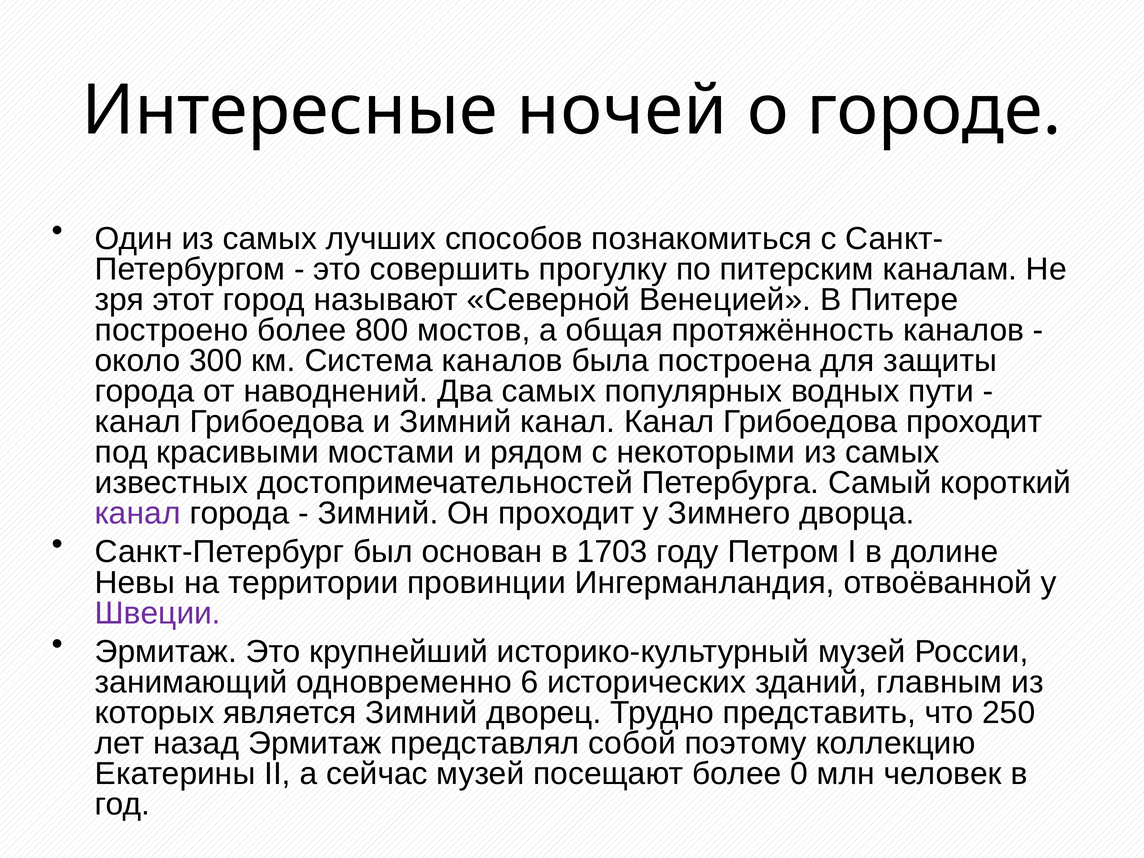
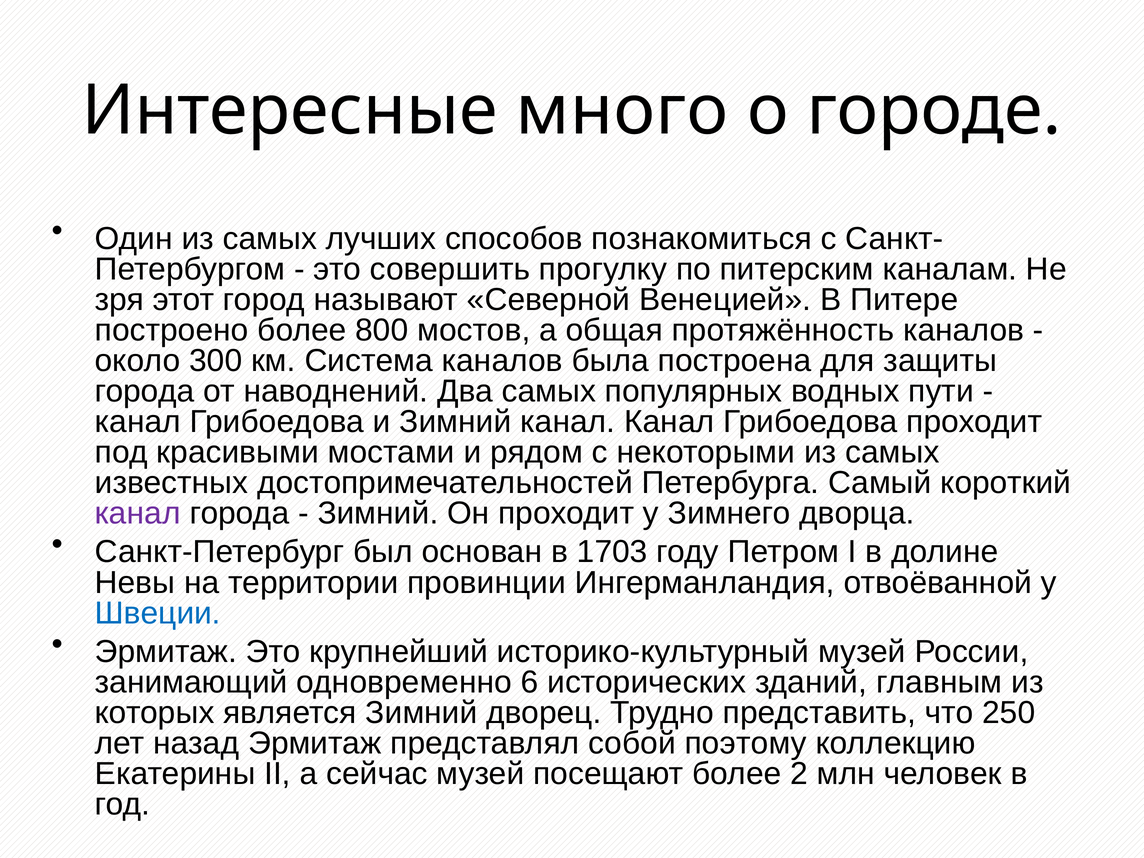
ночей: ночей -> много (622, 111)
Швеции colour: purple -> blue (158, 613)
0: 0 -> 2 (799, 774)
